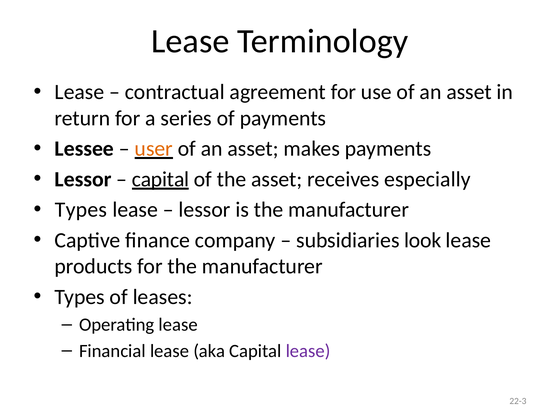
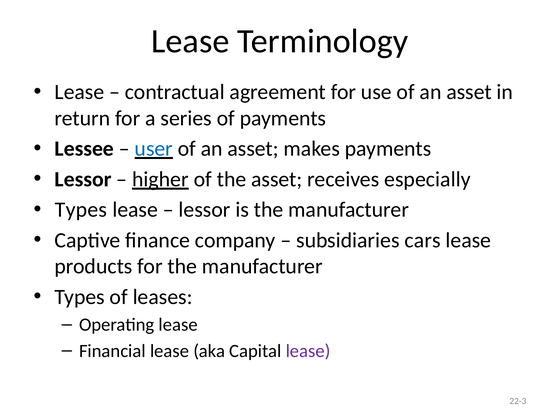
user colour: orange -> blue (154, 149)
capital: capital -> higher (160, 179)
look: look -> cars (423, 240)
